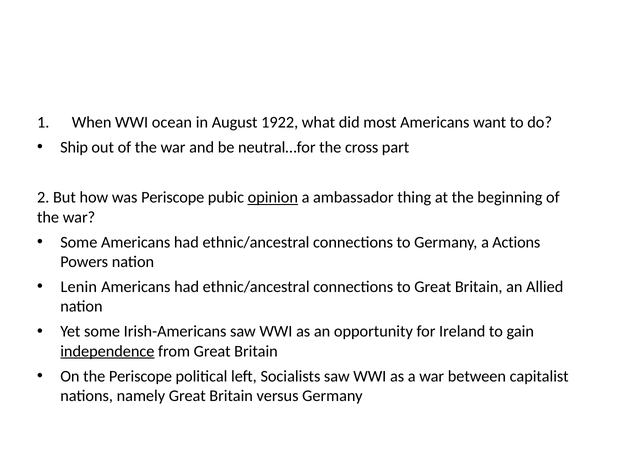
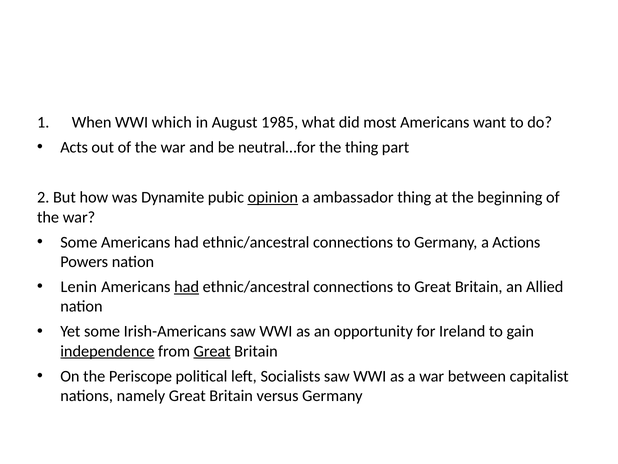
ocean: ocean -> which (172, 122)
1922: 1922 -> 1985 (280, 122)
Ship: Ship -> Acts (74, 147)
the cross: cross -> thing (362, 147)
was Periscope: Periscope -> Dynamite (173, 197)
had underline: none -> present (187, 287)
Great underline: none -> present (212, 351)
